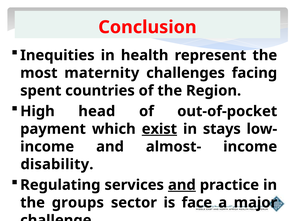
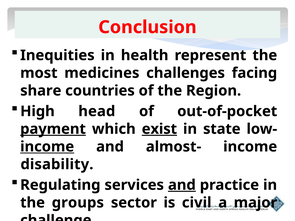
maternity: maternity -> medicines (102, 73)
spent: spent -> share (41, 91)
payment underline: none -> present (53, 129)
stays: stays -> state (222, 129)
income underline: none -> present (47, 147)
face: face -> civil (197, 203)
